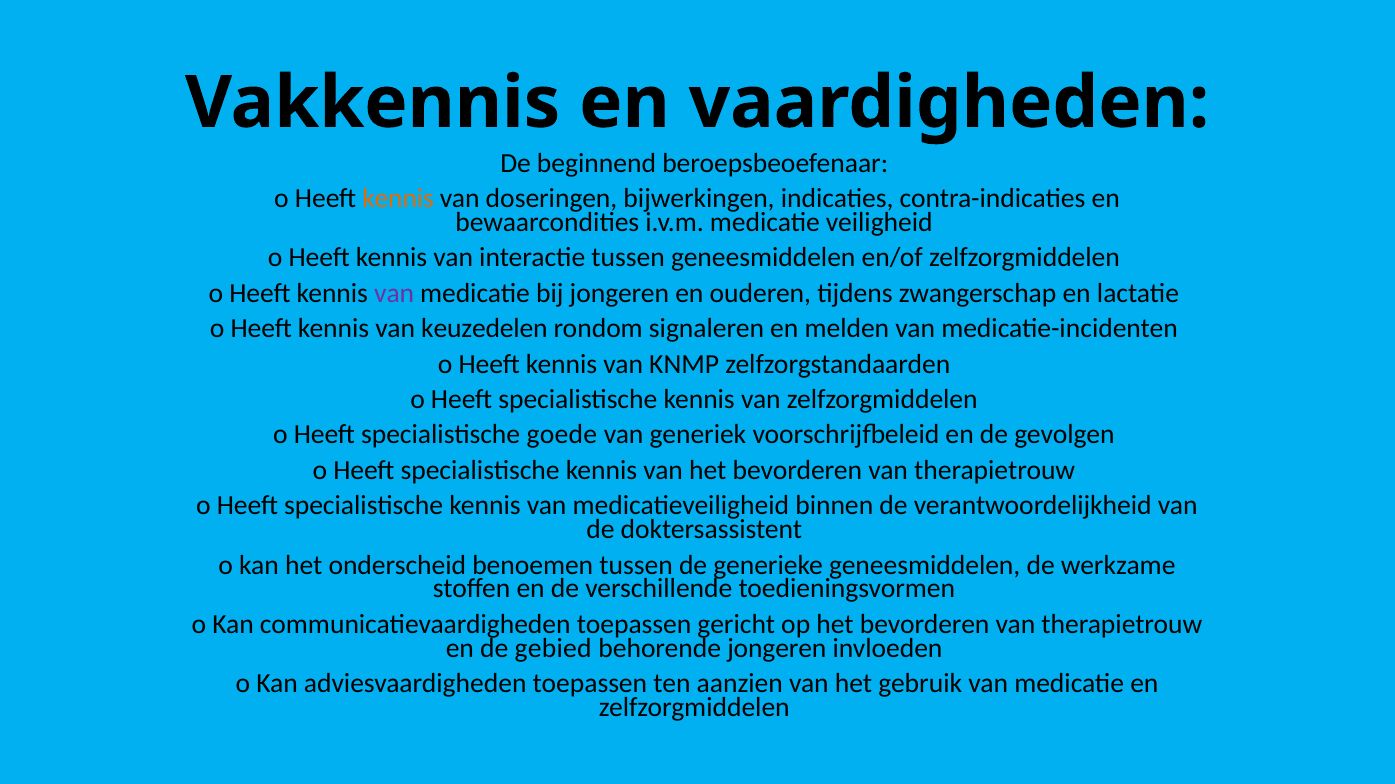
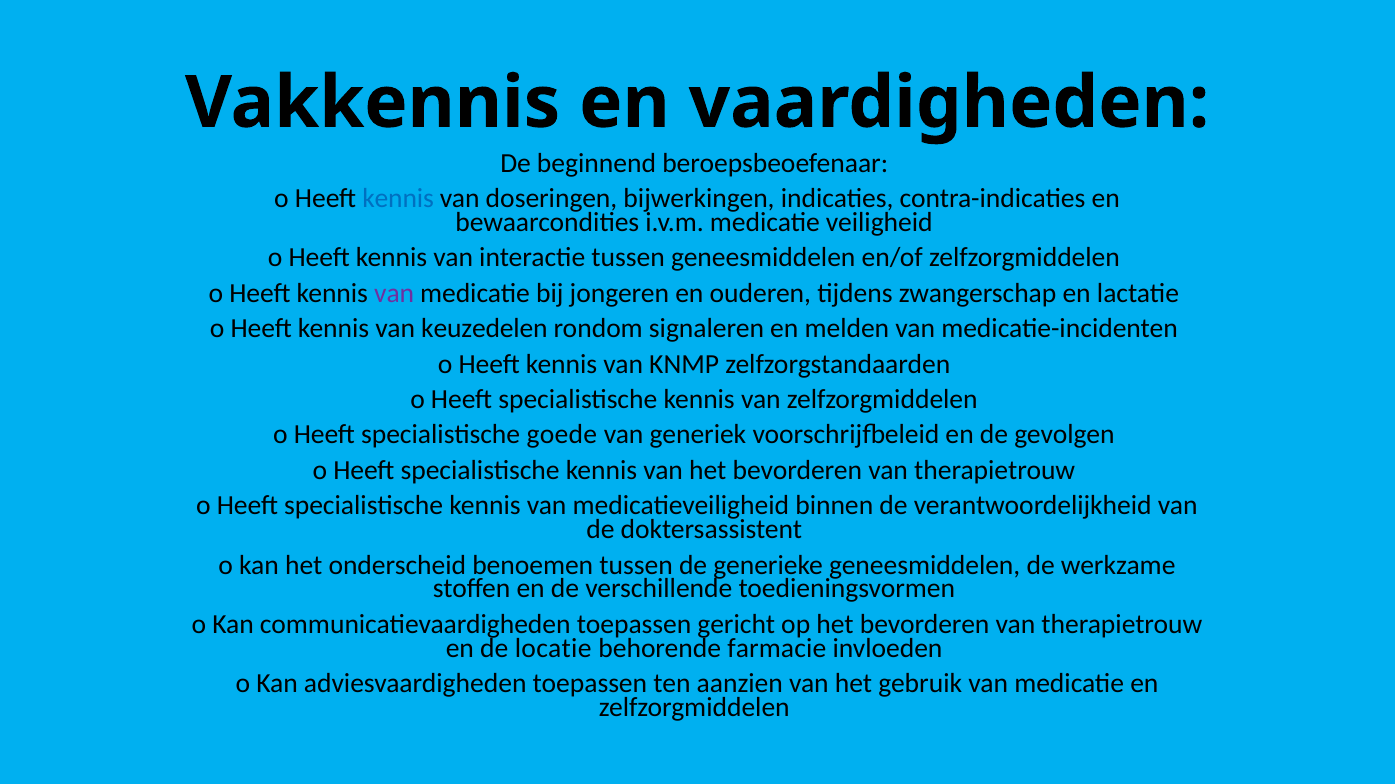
kennis colour: orange -> blue (398, 199)
gebied: gebied -> locatie (553, 649)
behorende jongeren: jongeren -> farmacie (777, 649)
